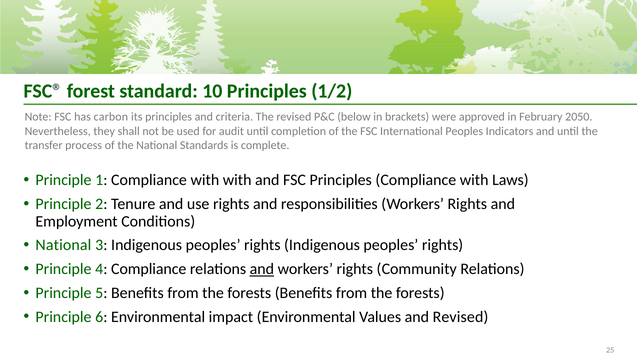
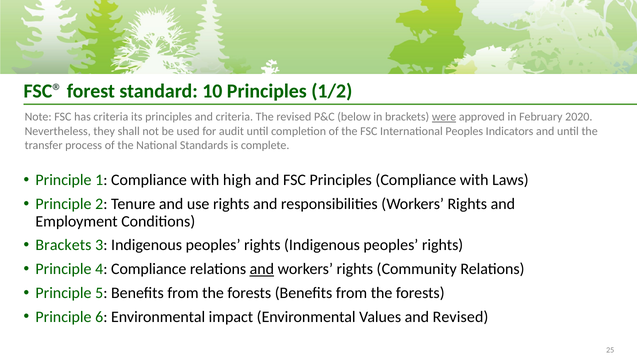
has carbon: carbon -> criteria (111, 117)
were underline: none -> present (444, 117)
2050: 2050 -> 2020 (579, 117)
with with: with -> high (237, 180)
National: National -> Brackets (63, 245)
